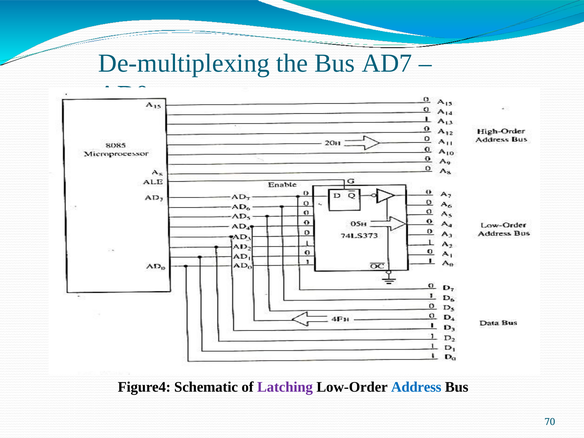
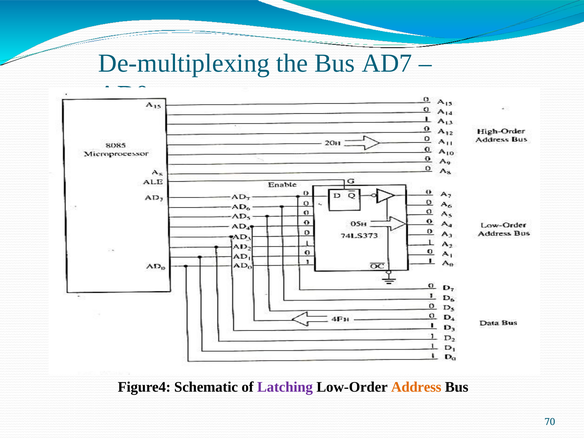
Address colour: blue -> orange (416, 387)
